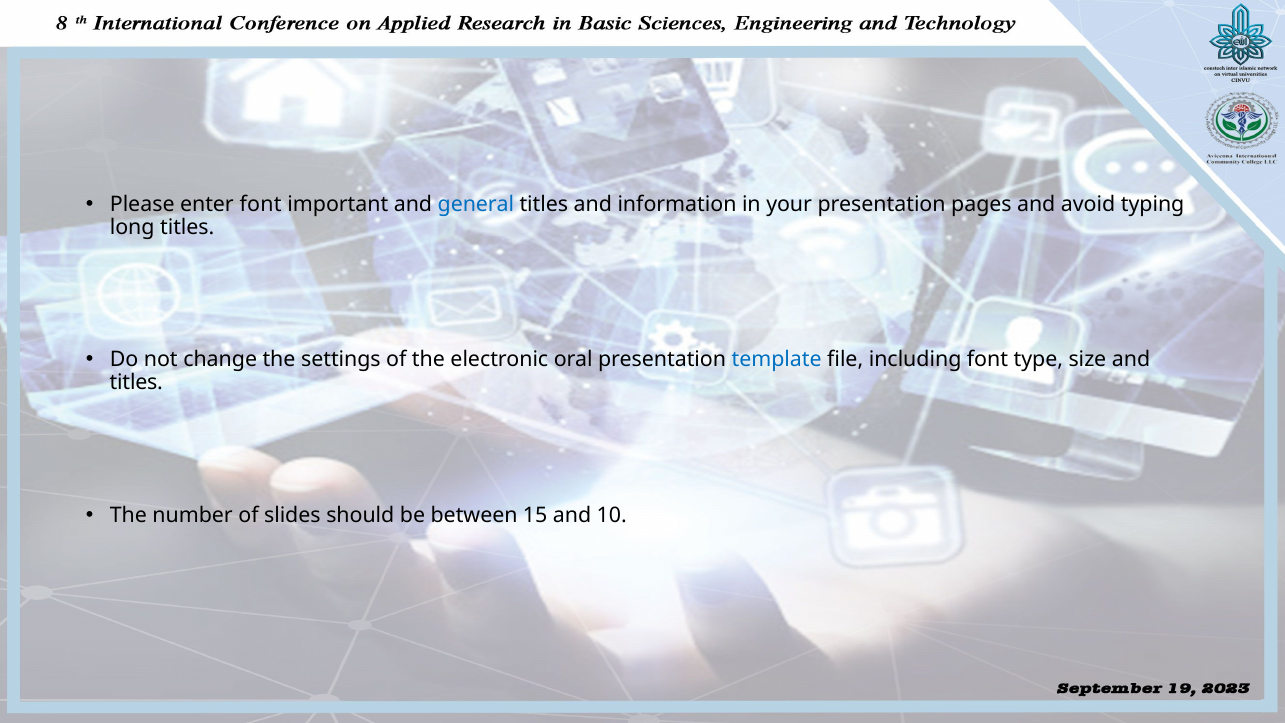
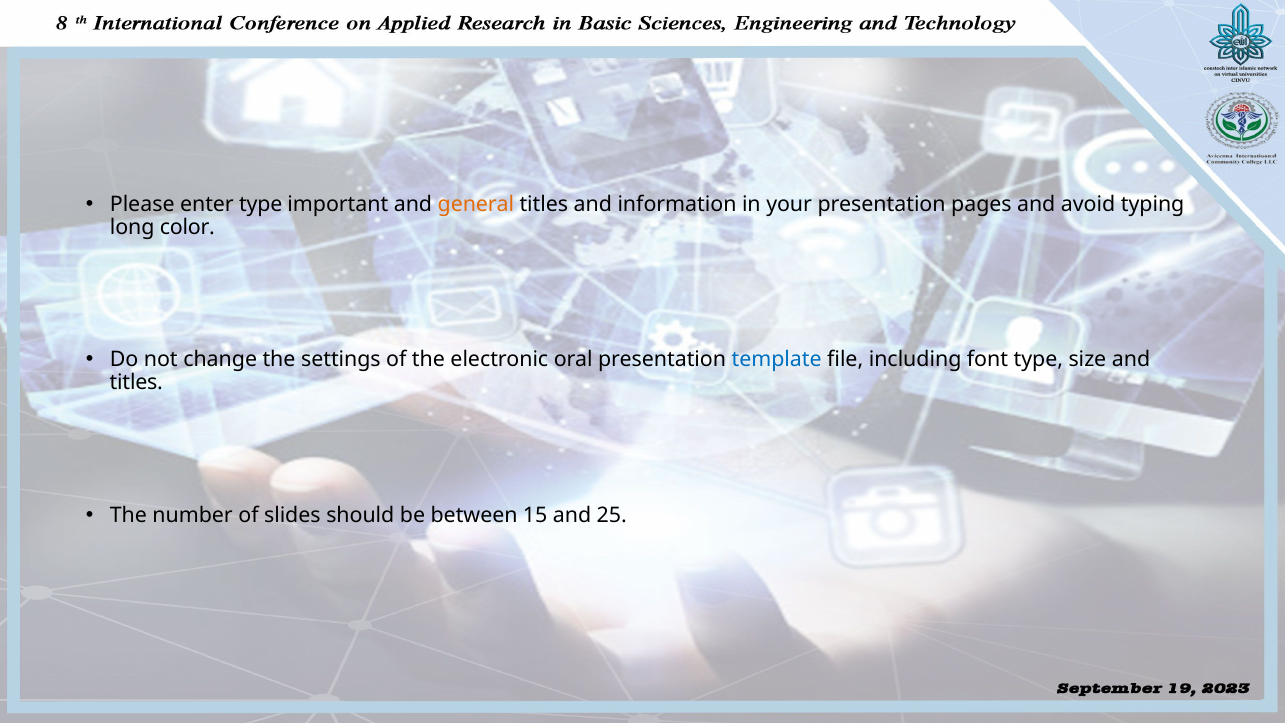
enter font: font -> type (261, 204)
general colour: blue -> orange (476, 204)
long titles: titles -> color (187, 227)
10: 10 -> 25 (612, 515)
